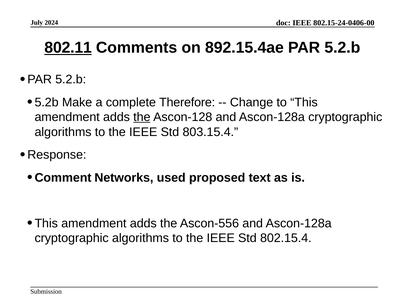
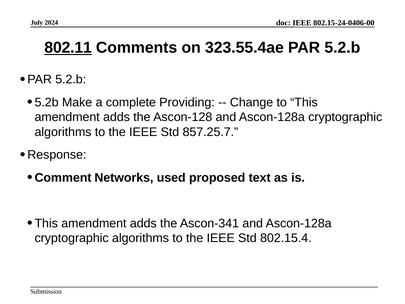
892.15.4ae: 892.15.4ae -> 323.55.4ae (244, 48)
Therefore: Therefore -> Providing (187, 102)
the underline: present -> none (142, 117)
803.15.4: 803.15.4 -> 857.25.7 (210, 132)
Ascon-556: Ascon-556 -> Ascon-341 (209, 223)
